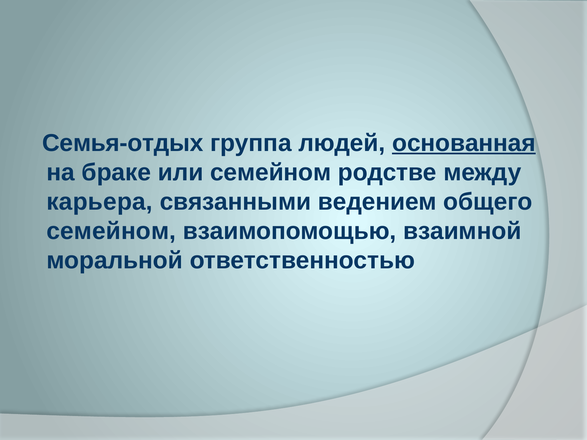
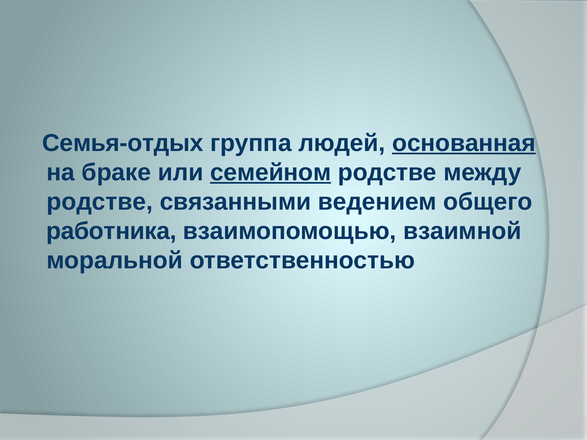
семейном underline: none -> present (271, 172)
карьера: карьера -> родстве (100, 202)
семейном: семейном -> работника (111, 231)
